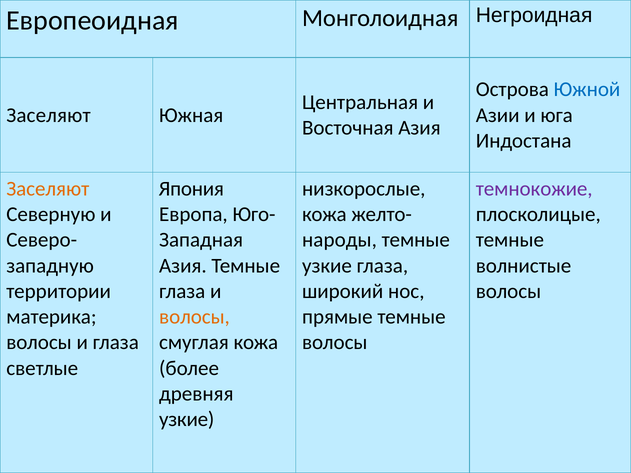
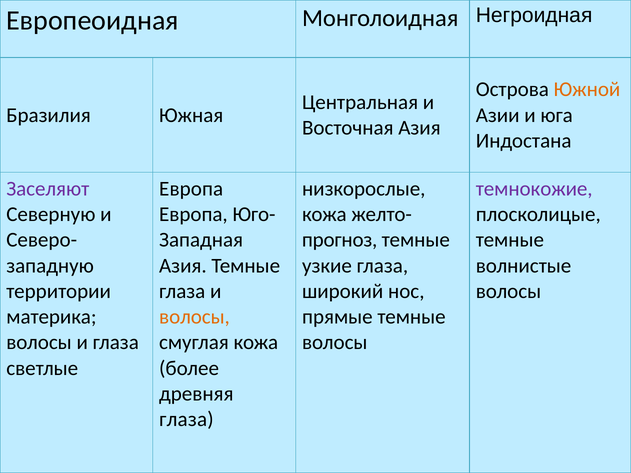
Южной colour: blue -> orange (587, 90)
Заселяют: Заселяют -> Бразилия (49, 115)
Заселяют colour: orange -> purple (48, 189)
Япония: Япония -> Европа (191, 189)
народы: народы -> прогноз (340, 240)
узкие: узкие -> глаза (186, 420)
